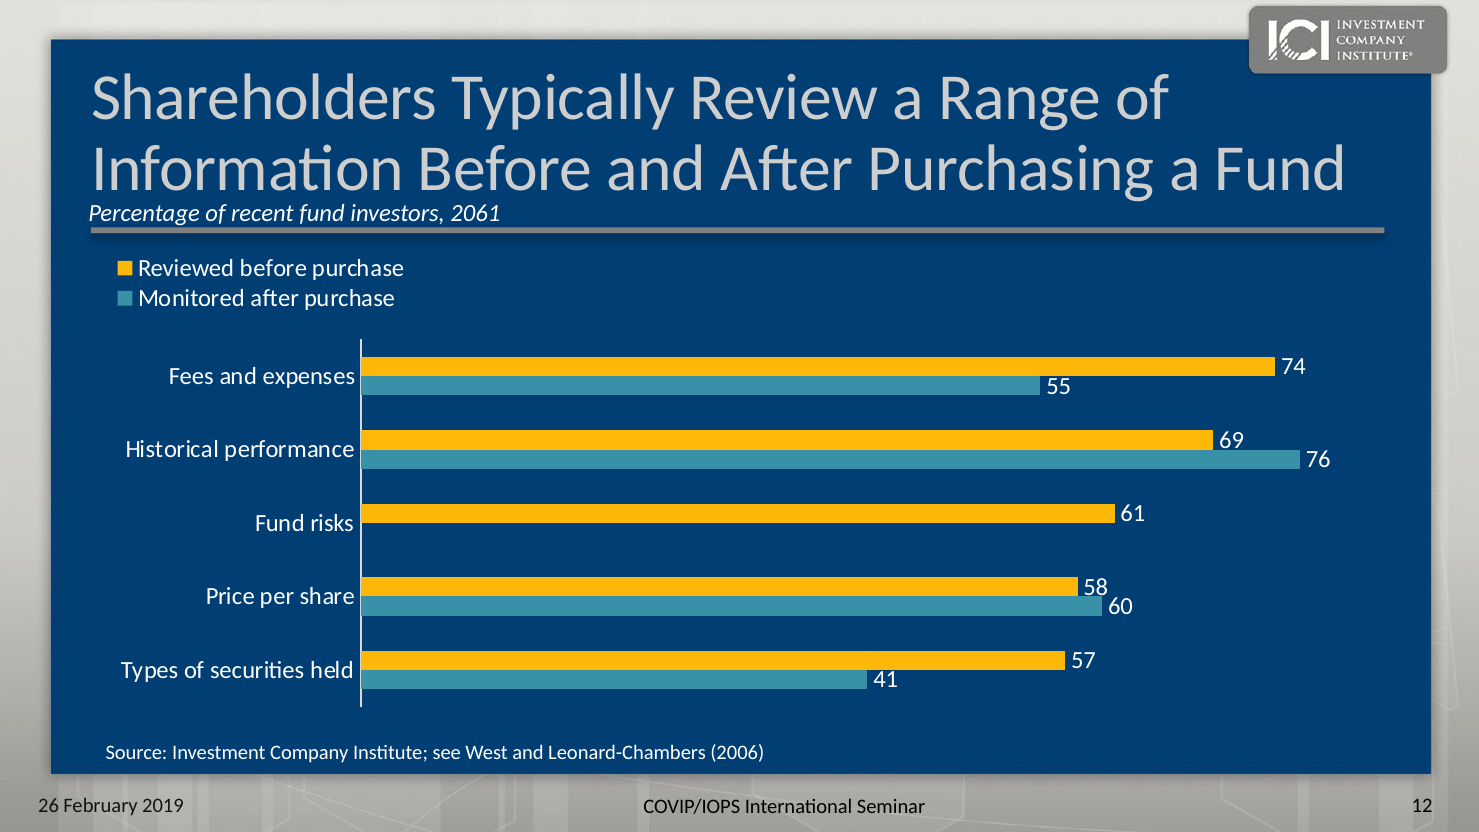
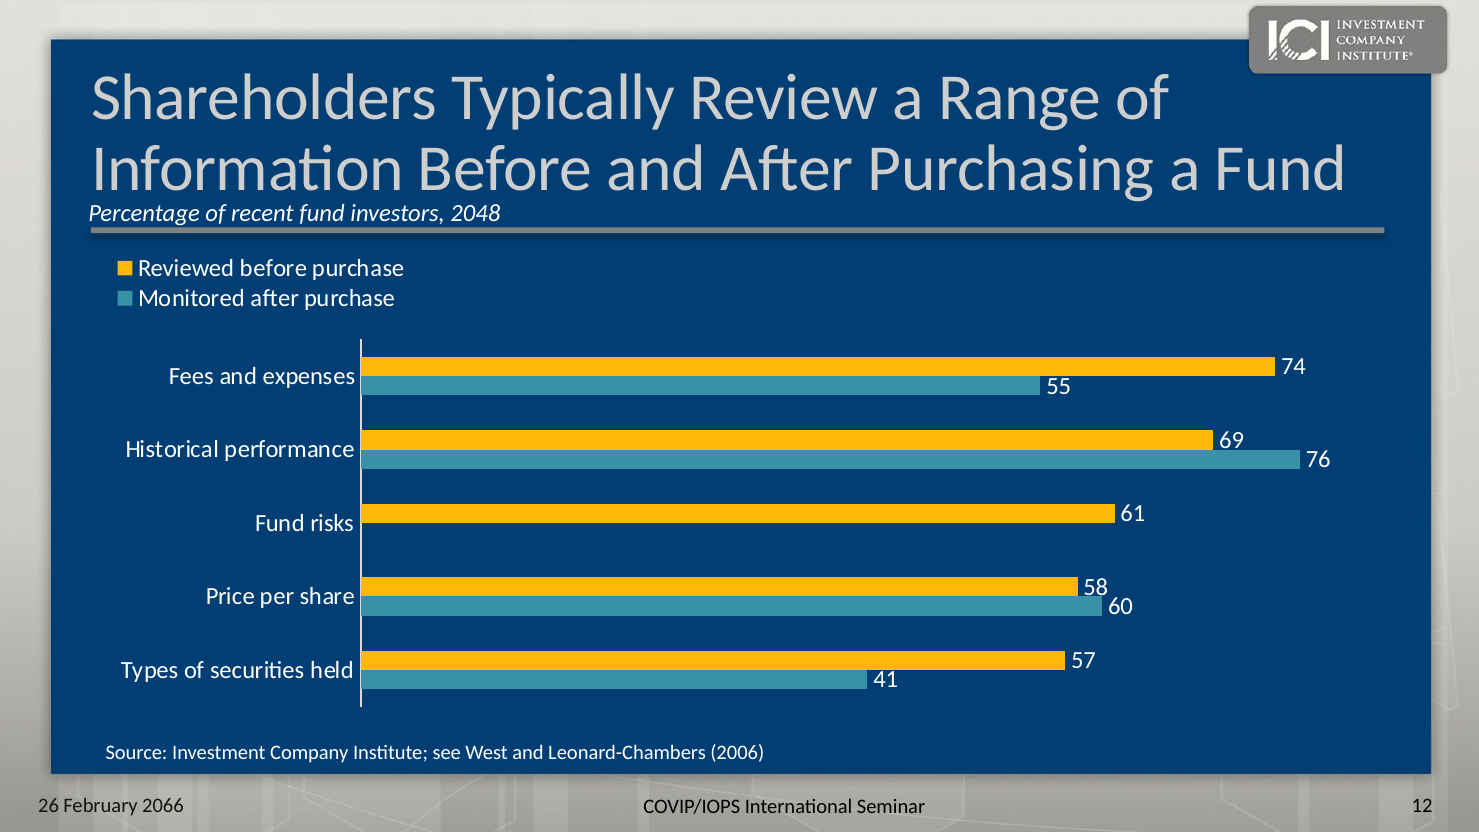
2061: 2061 -> 2048 (475, 213)
2019: 2019 -> 2066 (163, 806)
